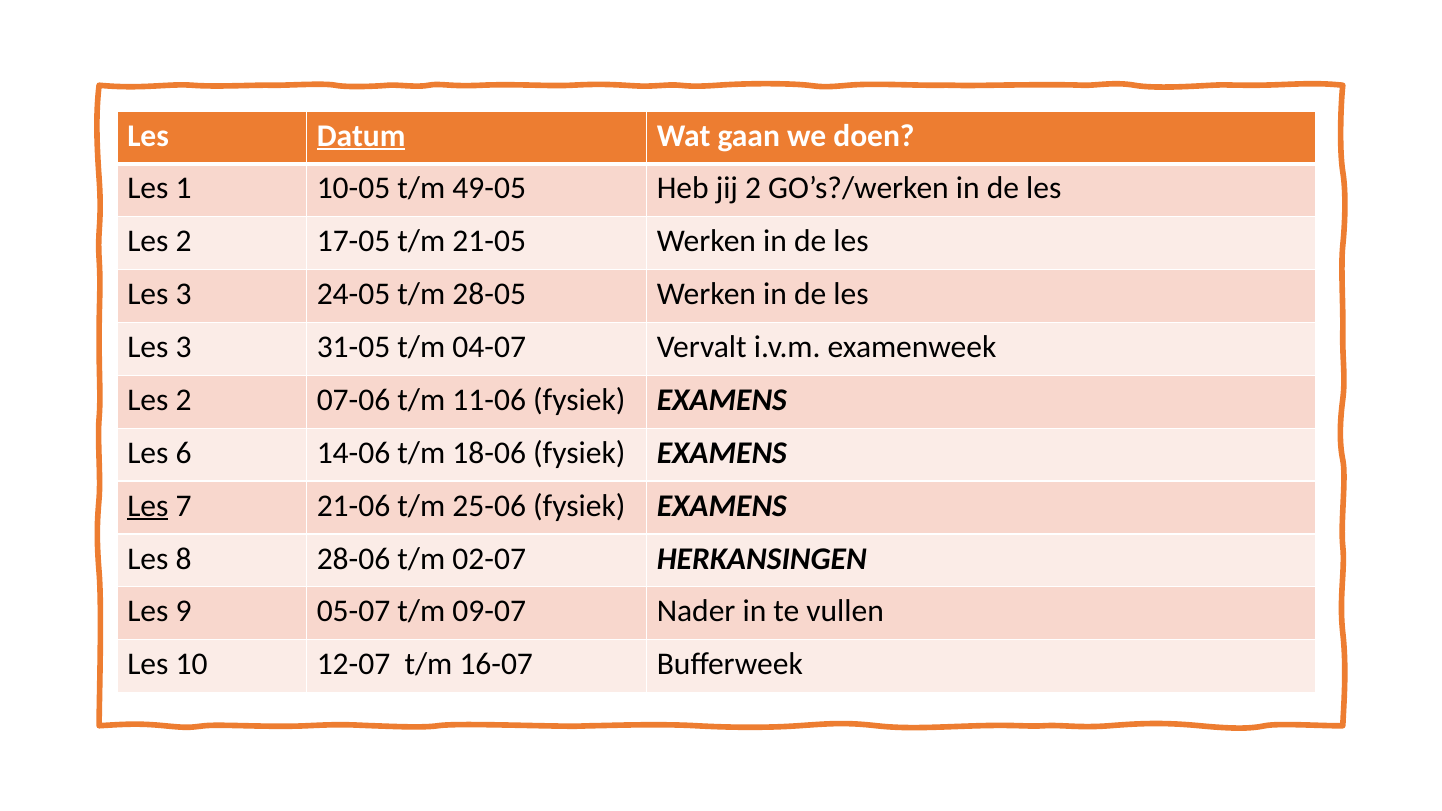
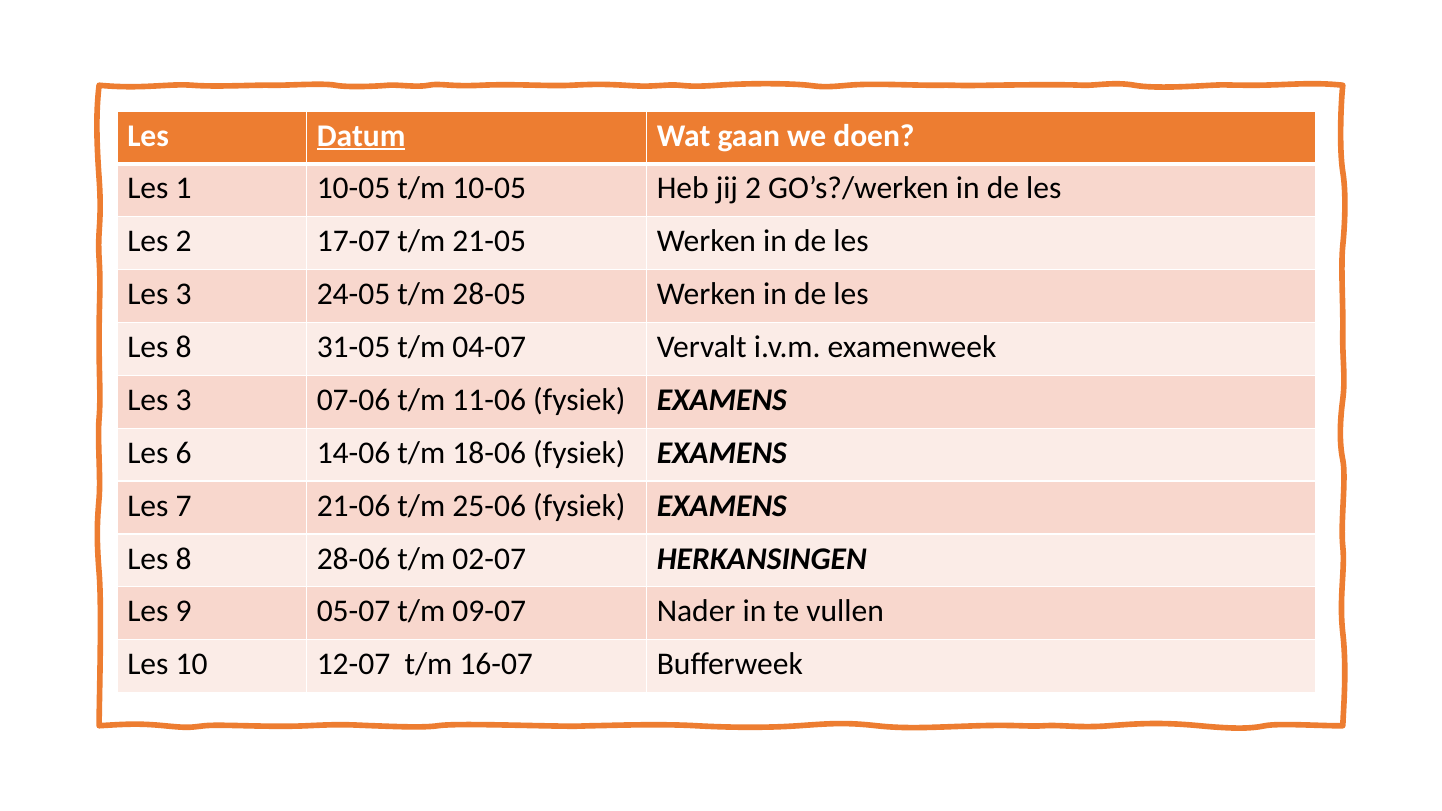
t/m 49-05: 49-05 -> 10-05 (489, 189)
17-05: 17-05 -> 17-07 (354, 241)
3: 3 -> 8 (184, 347)
2: 2 -> 3 (184, 400)
Les underline: present -> none (148, 506)
